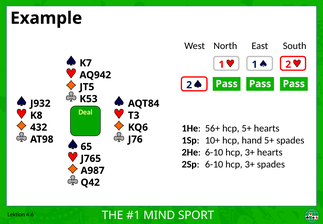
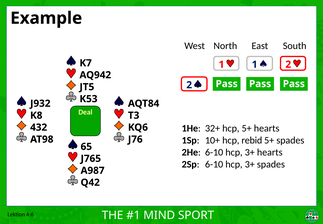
56+: 56+ -> 32+ (213, 128)
hand: hand -> rebid (252, 140)
